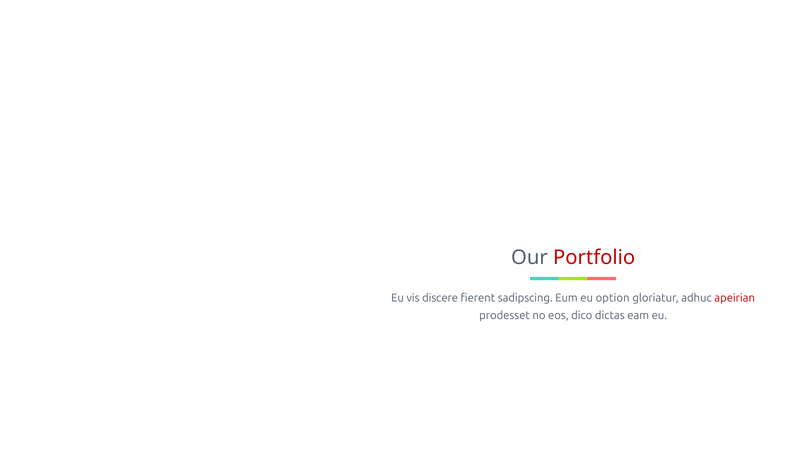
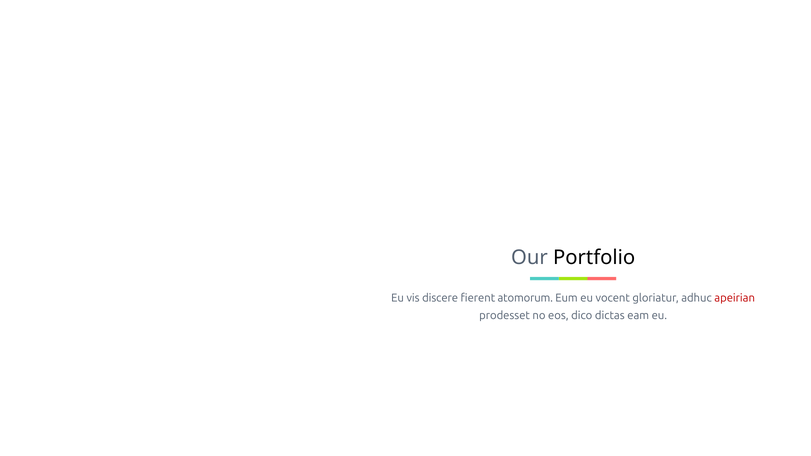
Portfolio colour: red -> black (594, 258)
sadipscing: sadipscing -> atomorum (525, 298)
option: option -> vocent (613, 298)
